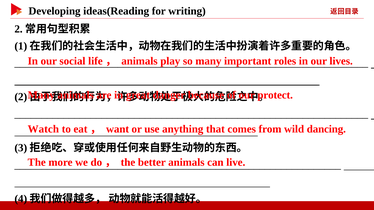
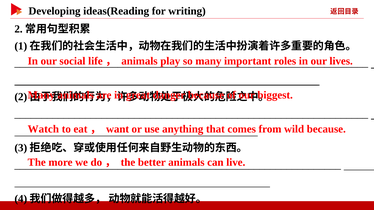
protect: protect -> biggest (275, 95)
wild dancing: dancing -> because (326, 129)
